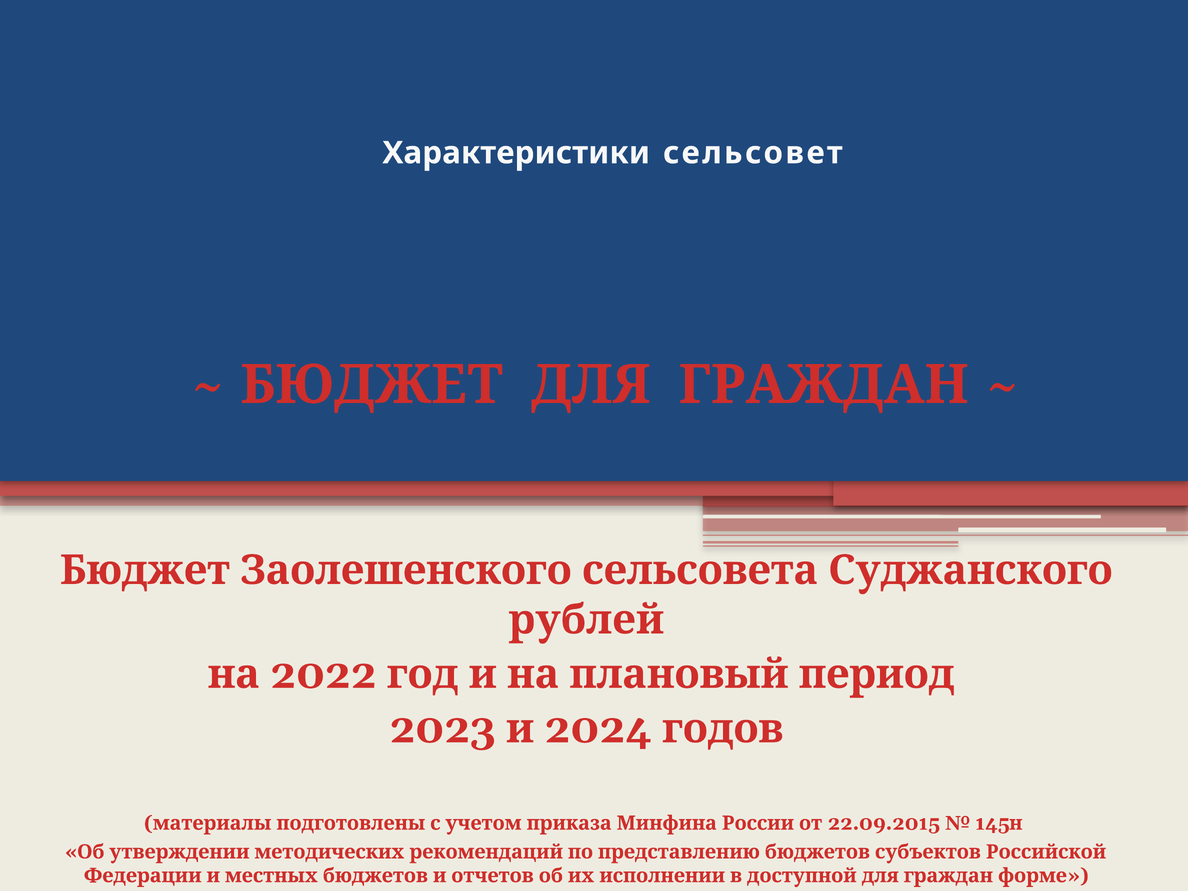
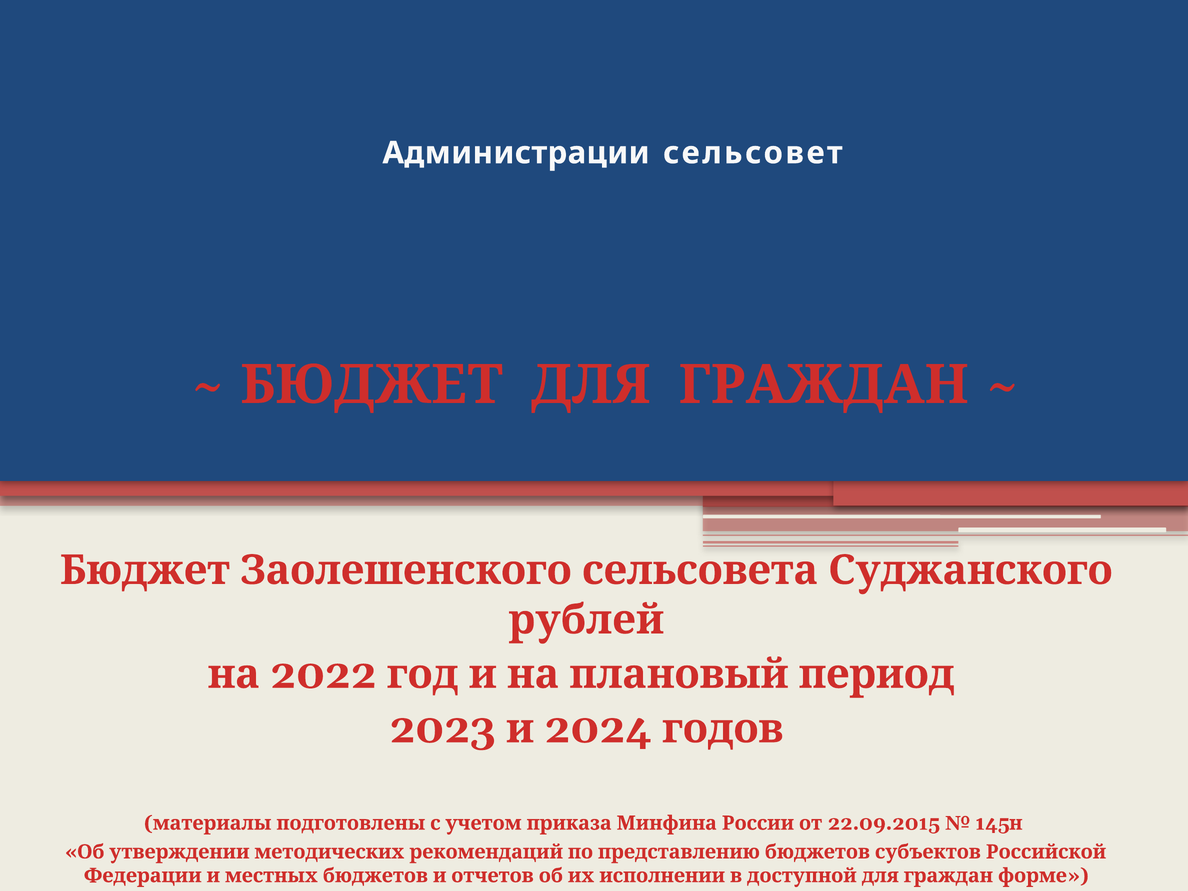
Характеристики: Характеристики -> Администрации (516, 153)
